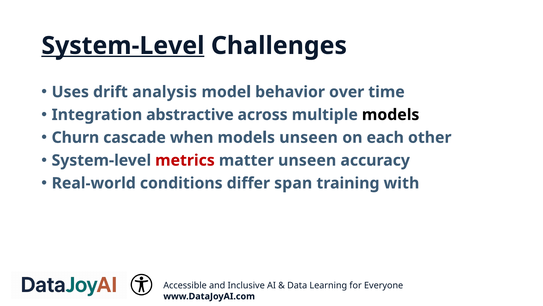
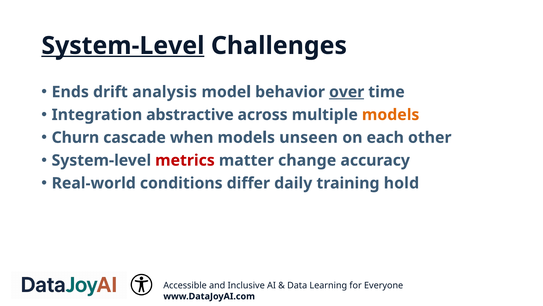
Uses: Uses -> Ends (70, 92)
over underline: none -> present (347, 92)
models colour: black -> orange (391, 115)
matter unseen: unseen -> change (307, 160)
span: span -> daily (293, 183)
with: with -> hold (401, 183)
